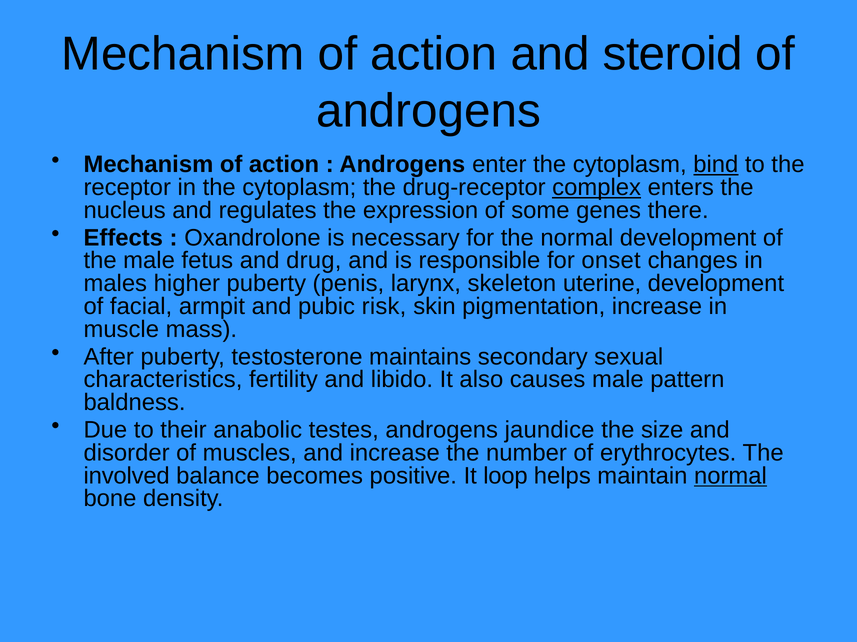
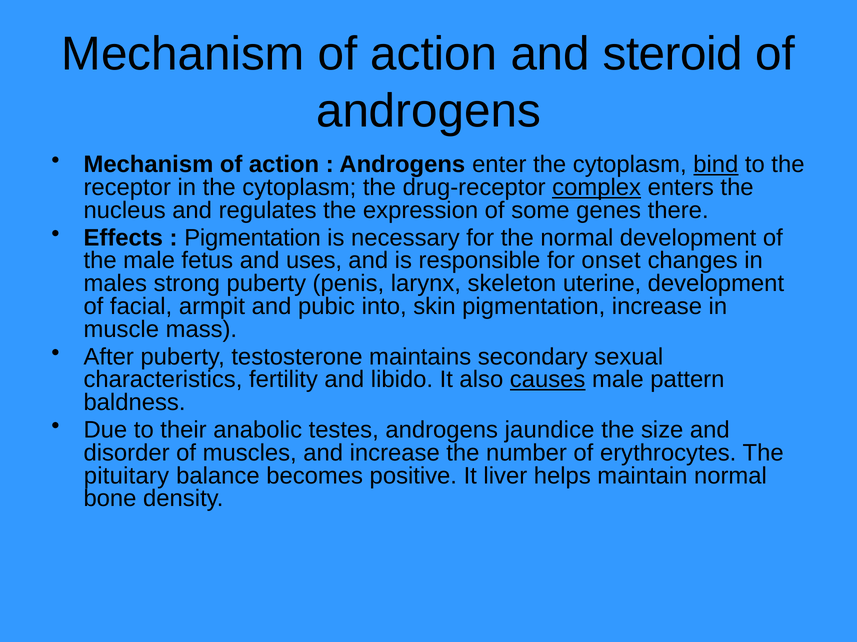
Oxandrolone: Oxandrolone -> Pigmentation (253, 238)
drug: drug -> uses (314, 261)
higher: higher -> strong (187, 284)
risk: risk -> into (384, 307)
causes underline: none -> present (548, 380)
involved: involved -> pituitary (126, 476)
loop: loop -> liver (505, 476)
normal underline: present -> none (730, 476)
